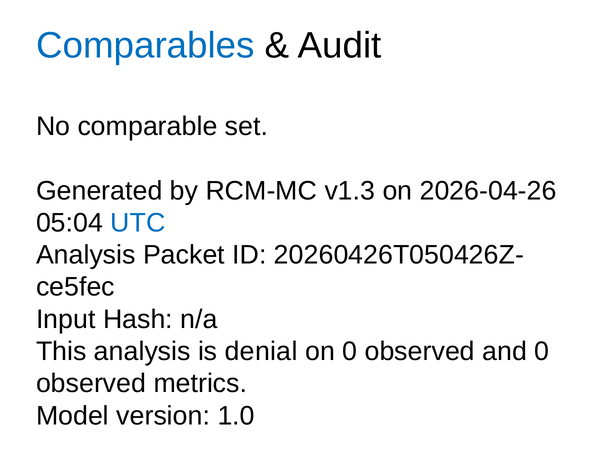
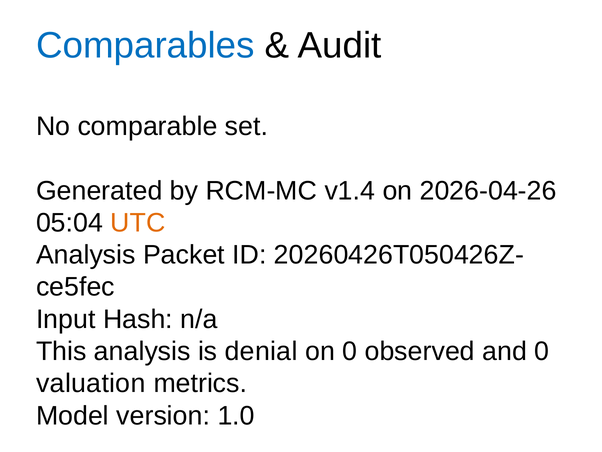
v1.3: v1.3 -> v1.4 (350, 190)
UTC colour: blue -> orange (138, 223)
observed: observed -> valuation (91, 383)
